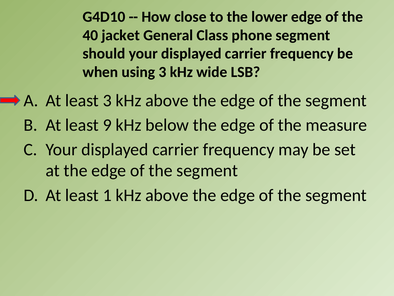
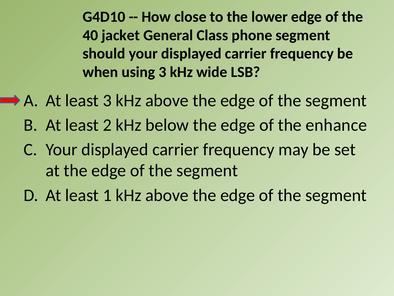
9: 9 -> 2 (107, 125)
measure: measure -> enhance (336, 125)
